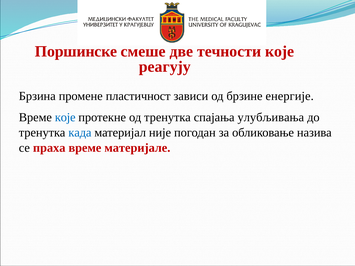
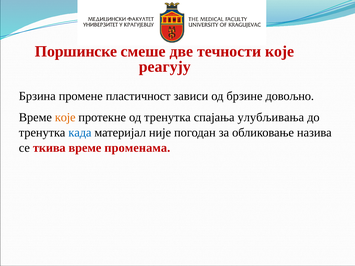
енергије: енергије -> довољно (290, 96)
које colour: blue -> orange (65, 117)
праха: праха -> ткива (49, 148)
материјале: материјале -> променама (137, 148)
